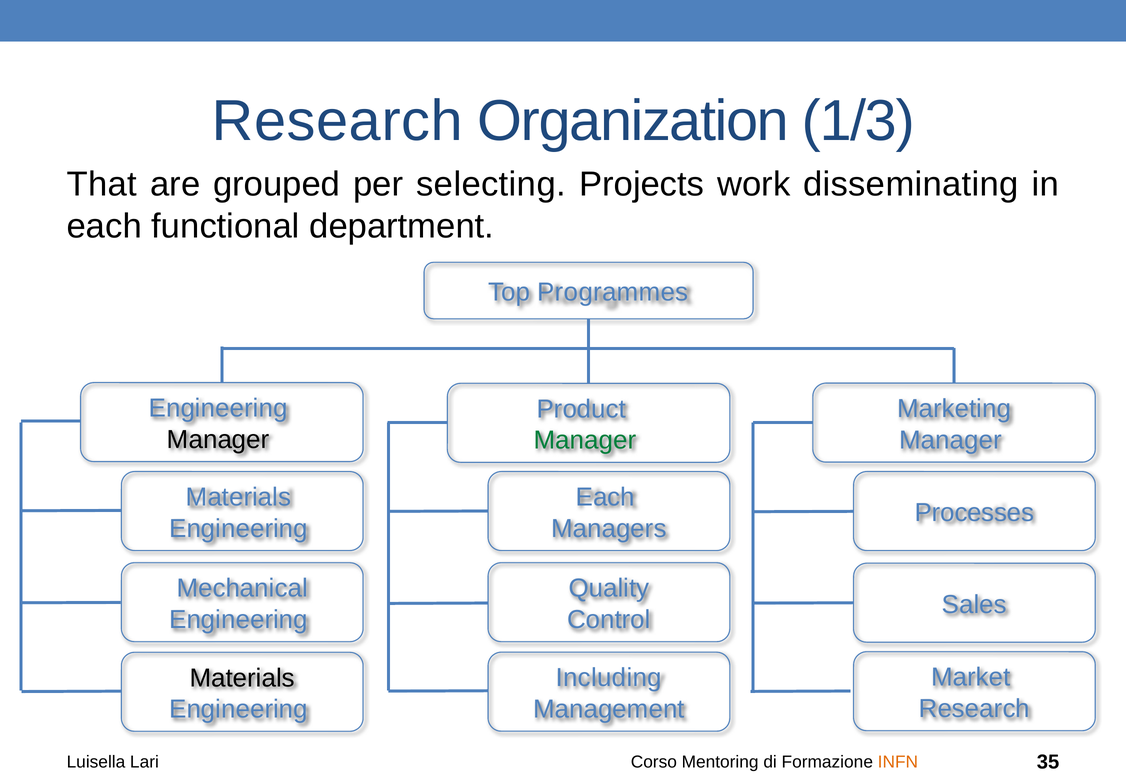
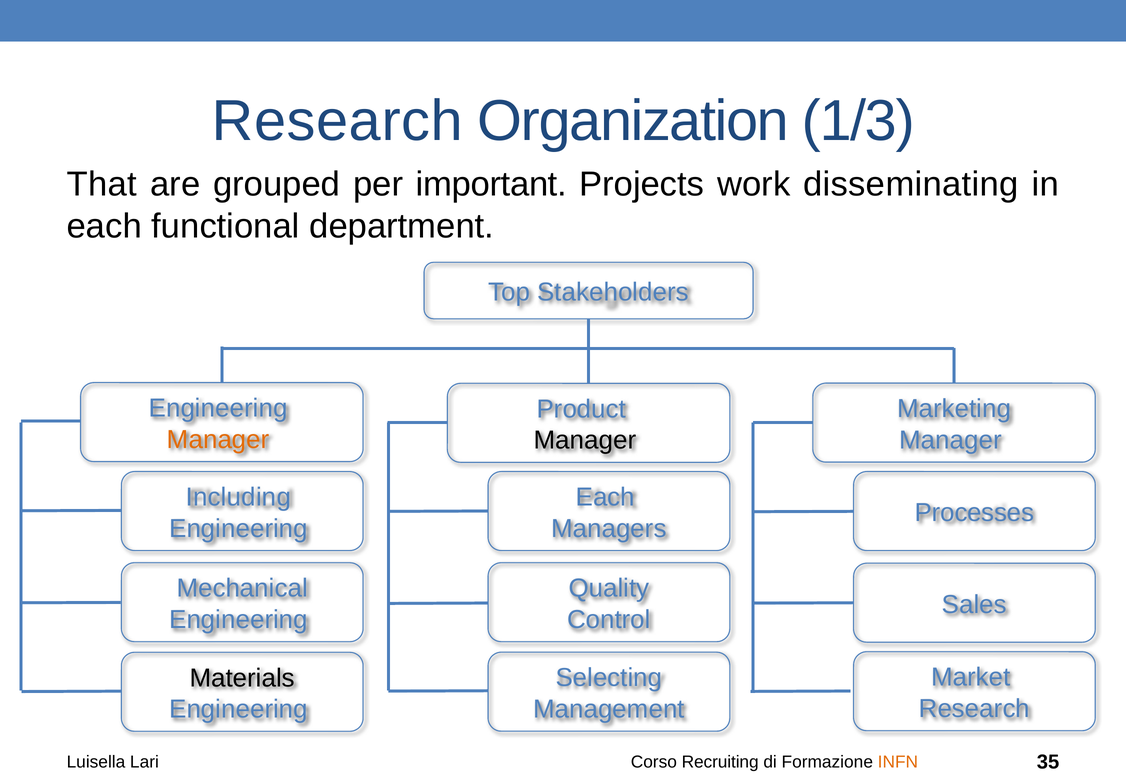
selecting: selecting -> important (491, 184)
Programmes: Programmes -> Stakeholders (613, 292)
Manager colour: black -> orange (218, 439)
Manager colour: green -> black (585, 440)
Materials: Materials -> Including (238, 497)
Including: Including -> Selecting (609, 677)
Mentoring: Mentoring -> Recruiting (720, 762)
